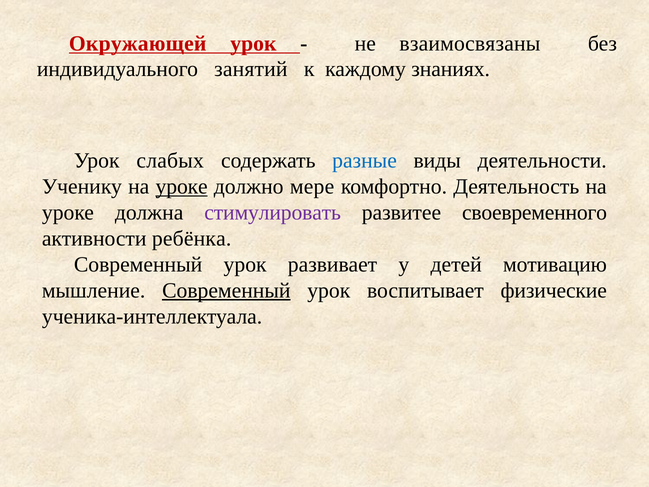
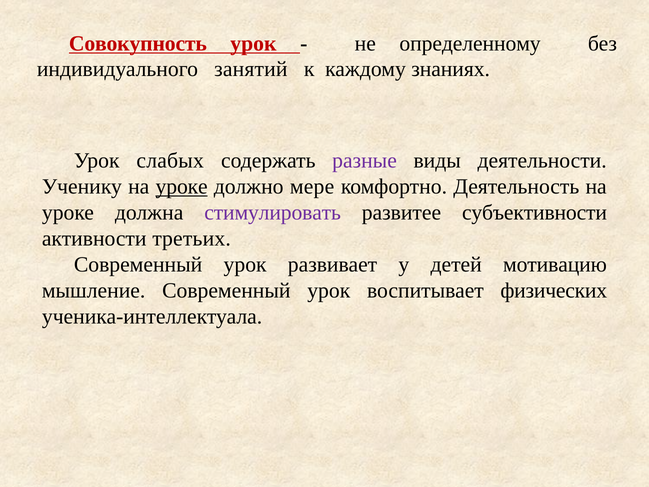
Окружающей: Окружающей -> Совокупность (138, 43)
взаимосвязаны: взаимосвязаны -> определенному (470, 43)
разные colour: blue -> purple (365, 161)
своевременного: своевременного -> субъективности (534, 213)
ребёнка: ребёнка -> третьих (192, 238)
Современный underline: present -> none (226, 290)
физические: физические -> физических (554, 290)
